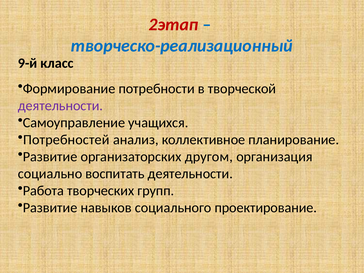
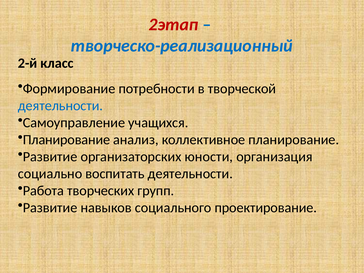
9-й: 9-й -> 2-й (28, 63)
деятельности colour: purple -> blue (60, 106)
Потребностей: Потребностей -> Планирование (66, 140)
другом: другом -> юности (209, 157)
